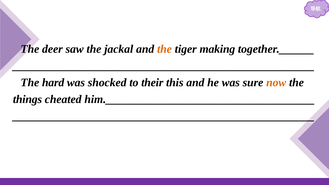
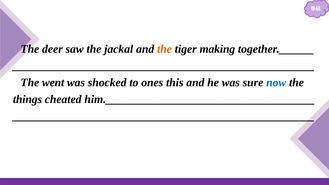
hard: hard -> went (53, 83)
their: their -> ones (152, 83)
now colour: orange -> blue (276, 83)
